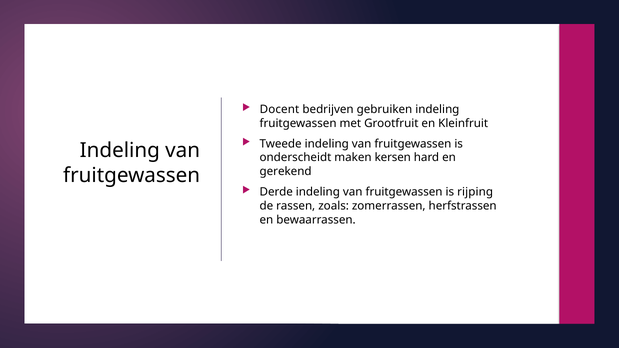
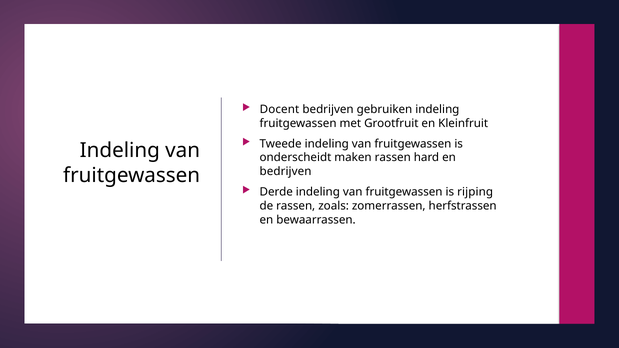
maken kersen: kersen -> rassen (393, 158)
gerekend: gerekend -> bedrijven (286, 172)
